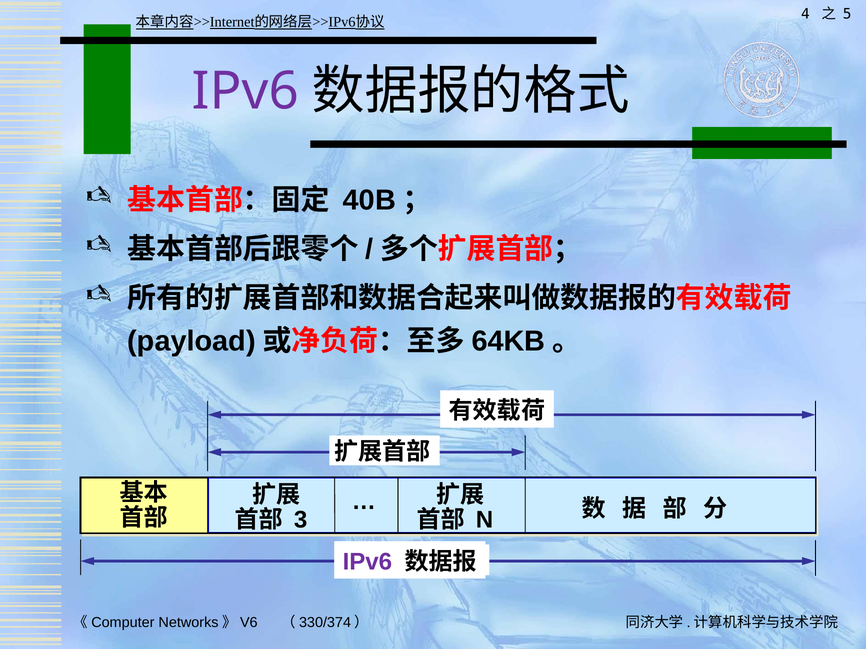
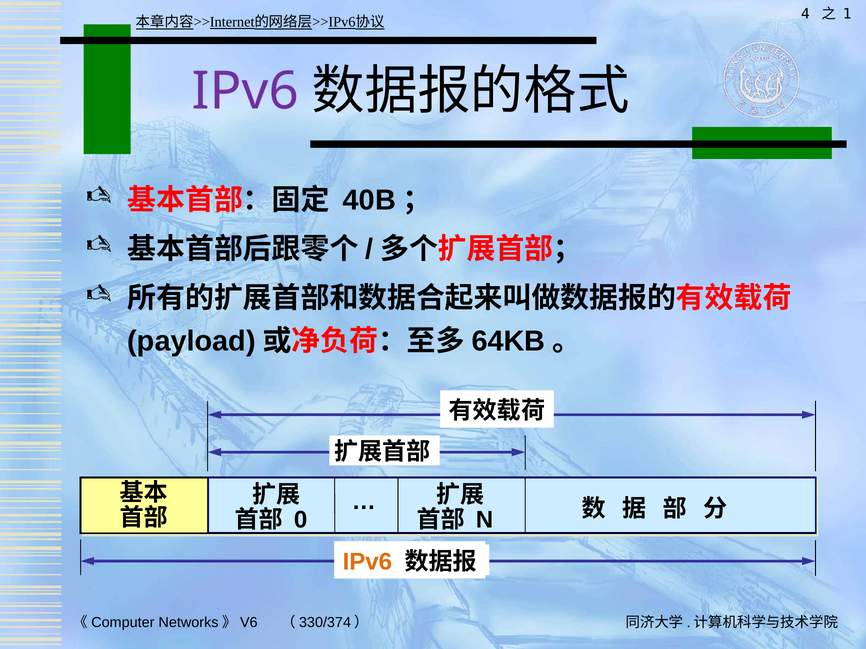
5: 5 -> 1 (847, 14)
3: 3 -> 0 (301, 520)
IPv6 colour: purple -> orange (367, 562)
